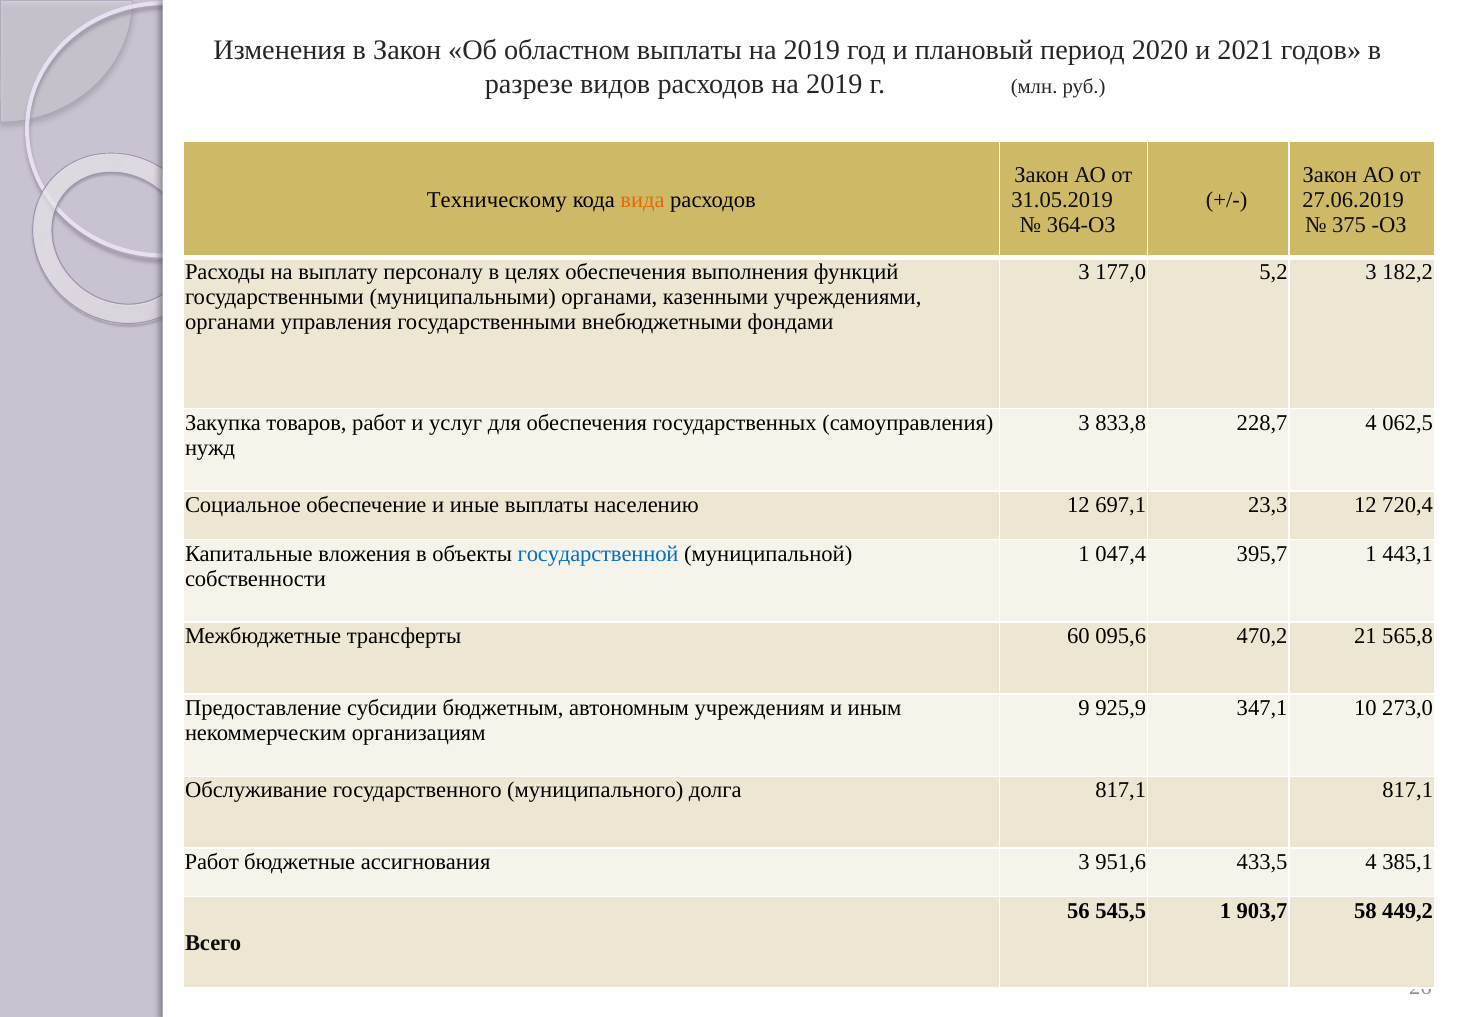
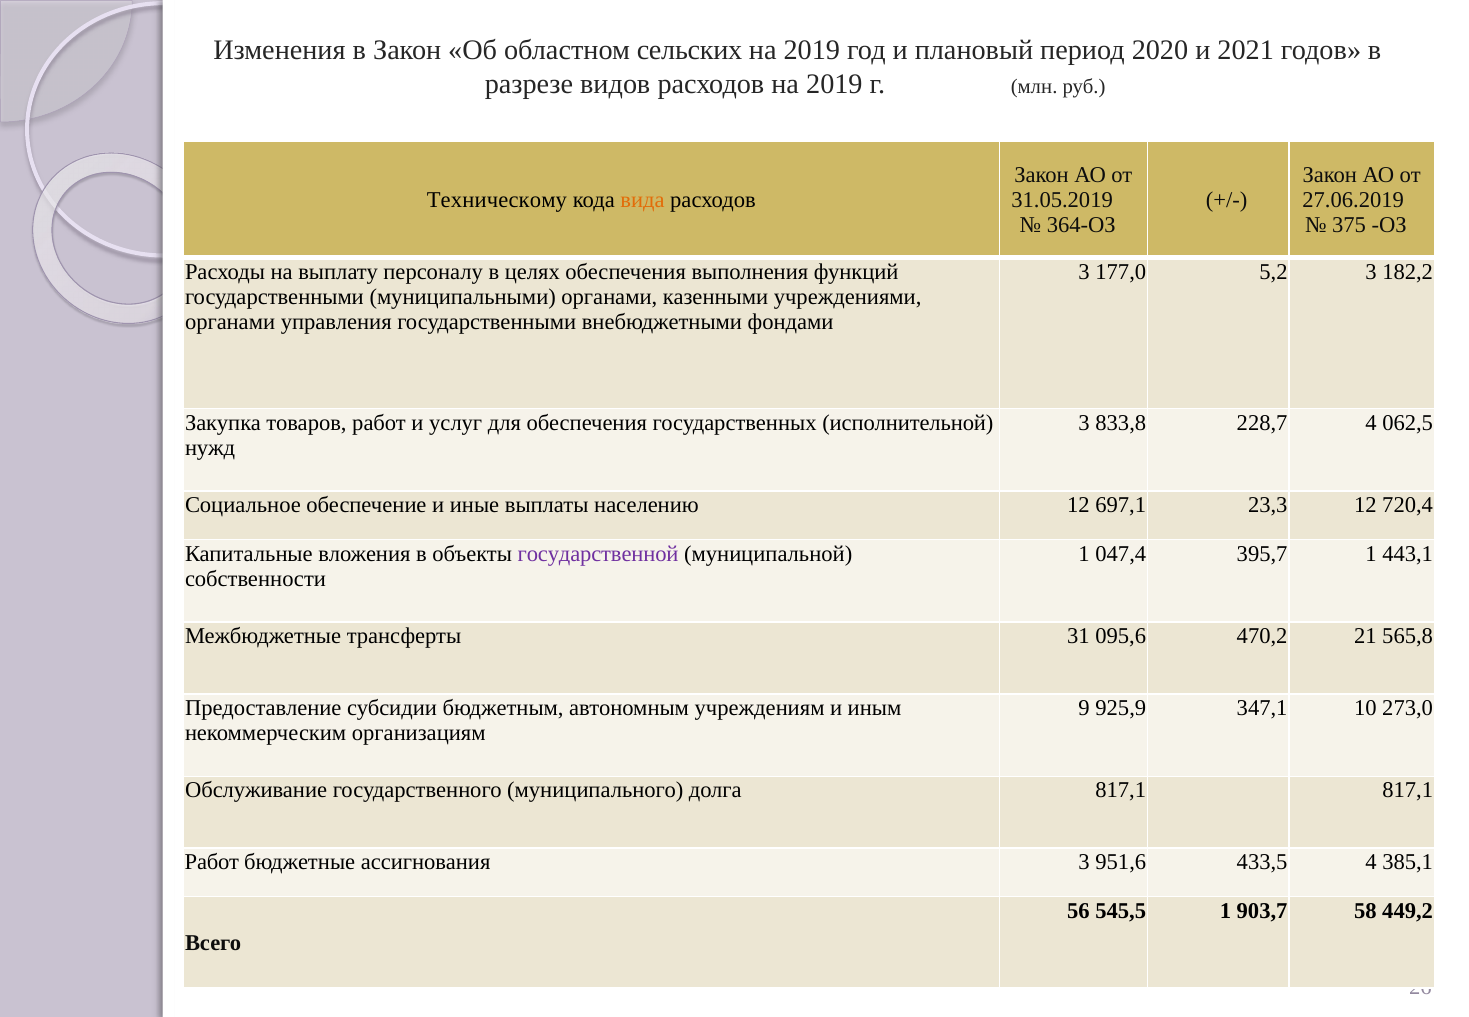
областном выплаты: выплаты -> сельских (689, 50)
самоуправления: самоуправления -> исполнительной (908, 423)
государственной colour: blue -> purple (598, 554)
60: 60 -> 31 (1078, 636)
